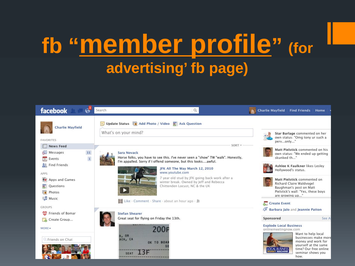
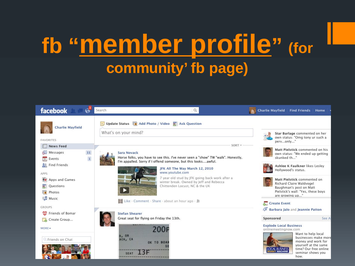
advertising: advertising -> community (147, 68)
